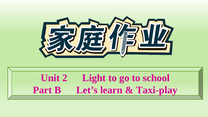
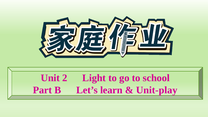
Taxi-play: Taxi-play -> Unit-play (157, 90)
